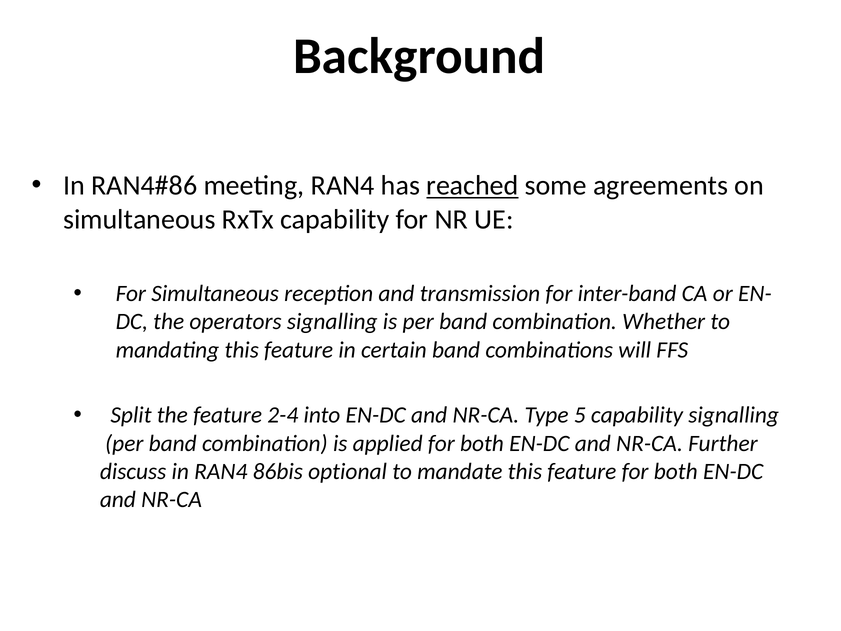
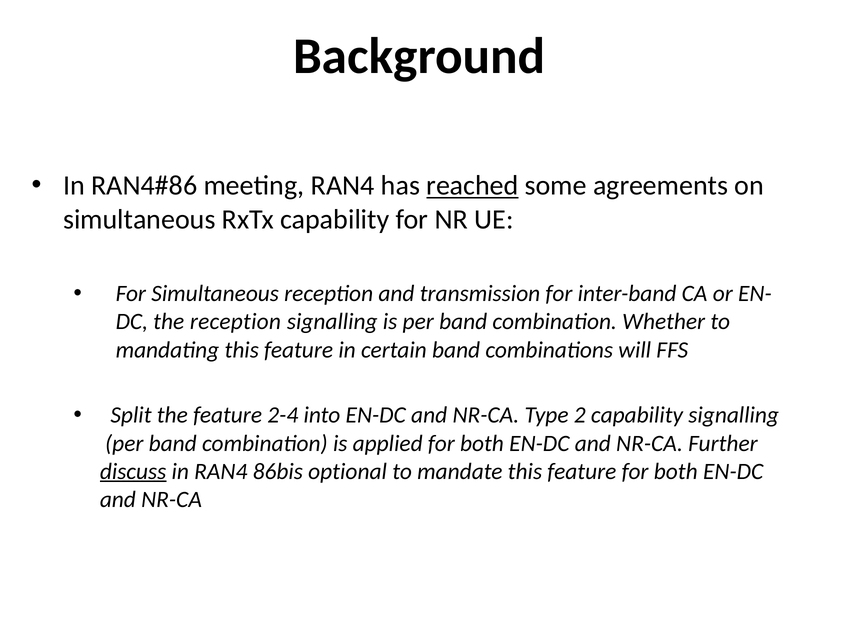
the operators: operators -> reception (235, 322)
5: 5 -> 2 (580, 415)
discuss underline: none -> present (133, 471)
